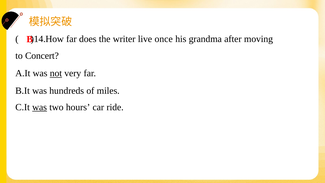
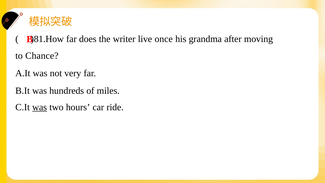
)14.How: )14.How -> )81.How (47, 39)
Concert: Concert -> Chance (42, 56)
not underline: present -> none (56, 73)
